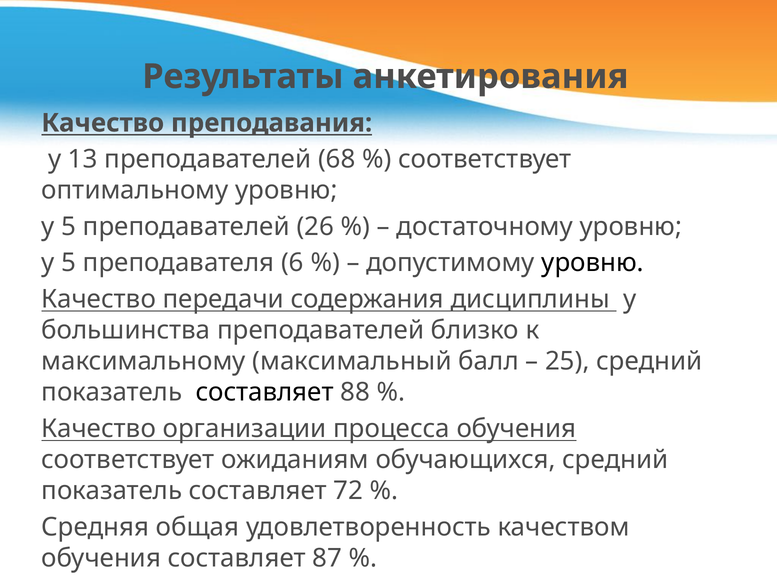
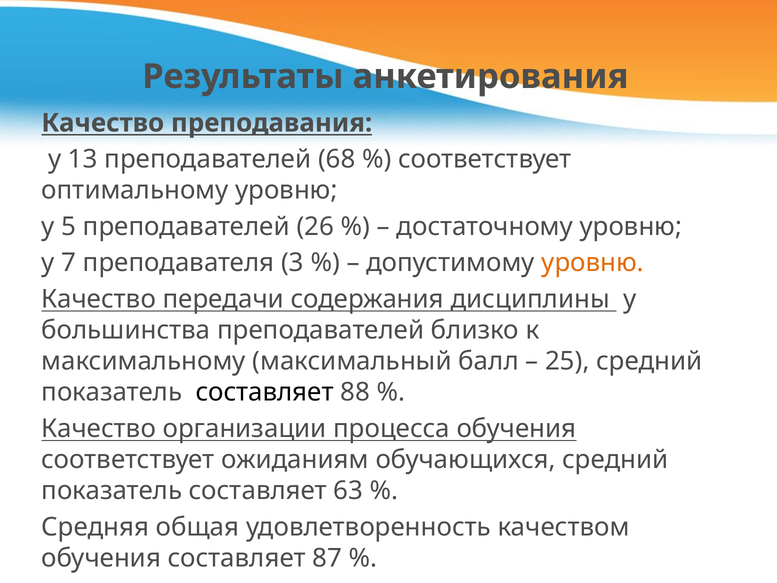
5: 5 -> 7 (69, 263)
6: 6 -> 3 (292, 263)
уровню colour: black -> orange (593, 263)
72: 72 -> 63 (348, 491)
